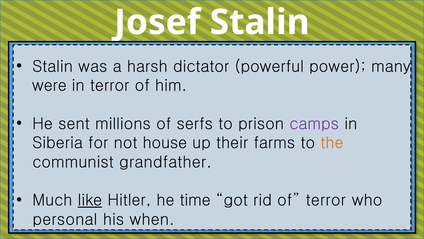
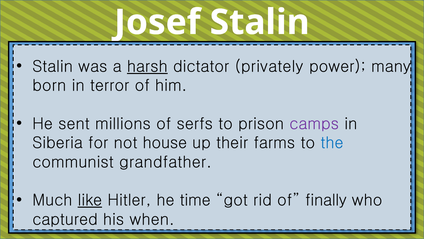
harsh underline: none -> present (147, 66)
powerful: powerful -> privately (269, 66)
were: were -> born (49, 85)
the colour: orange -> blue (332, 143)
of terror: terror -> finally (326, 200)
personal: personal -> captured (65, 219)
